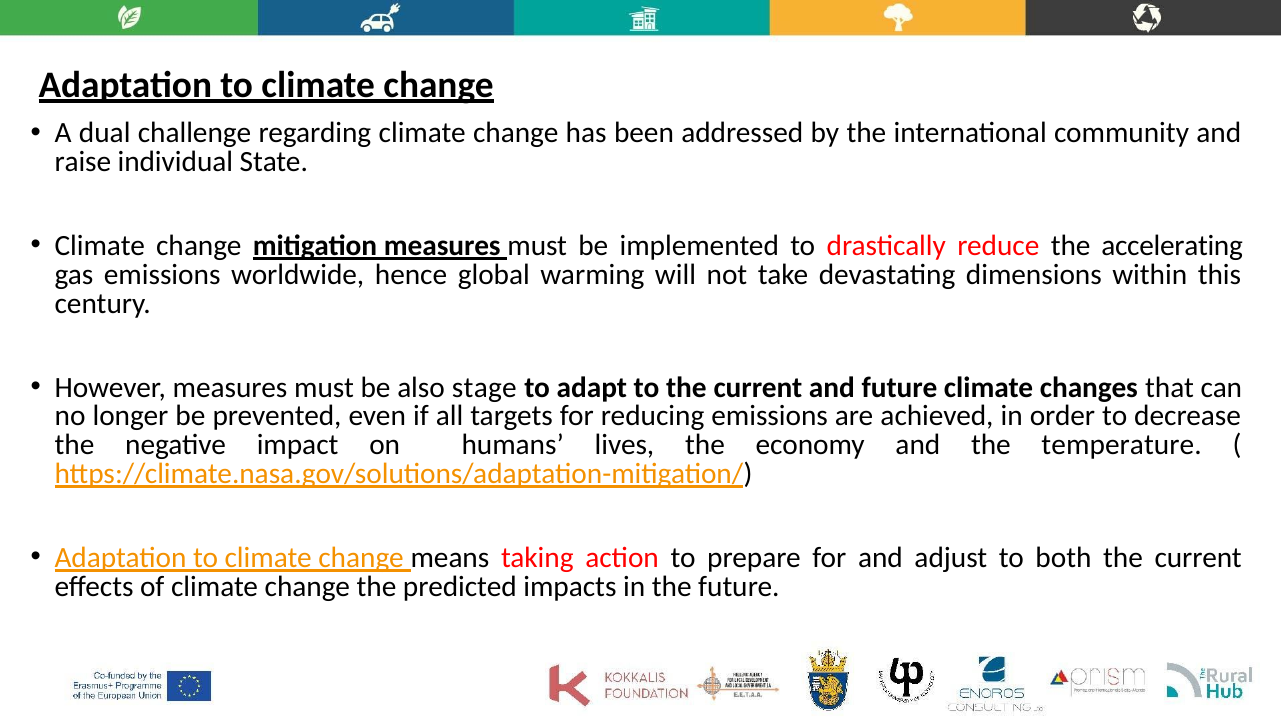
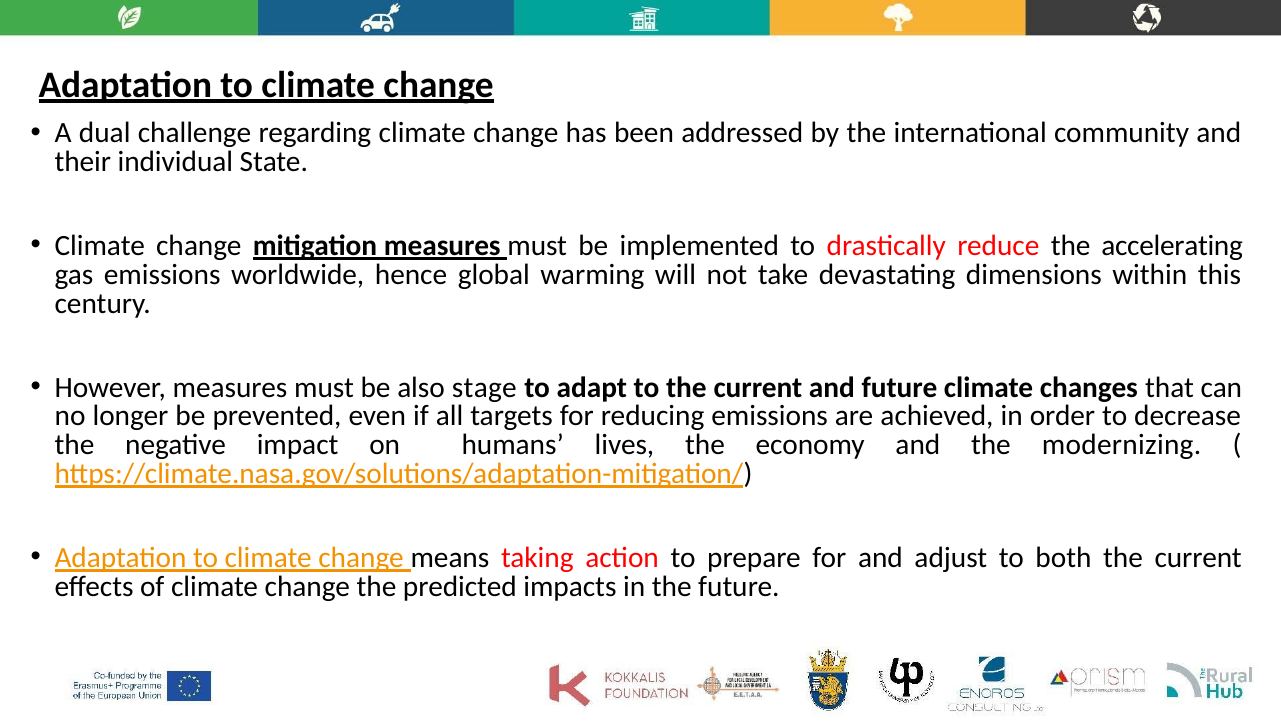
raise: raise -> their (83, 162)
temperature: temperature -> modernizing (1122, 444)
